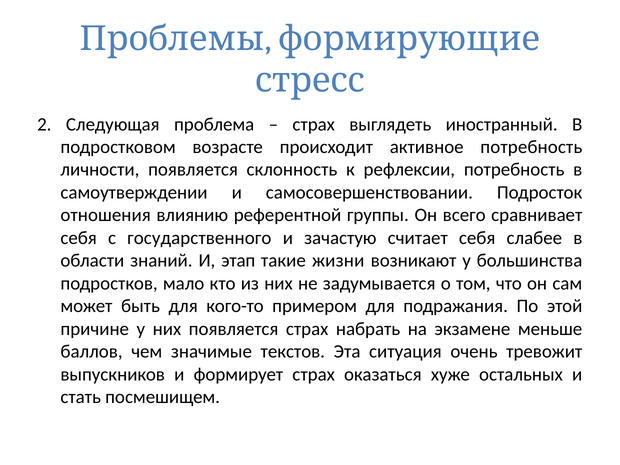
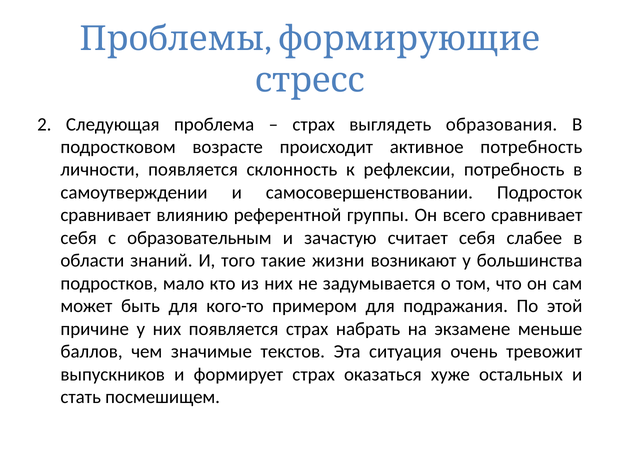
иностранный: иностранный -> образования (502, 124)
отношения: отношения -> сравнивает (106, 215)
государственного: государственного -> образовательным (199, 238)
этап: этап -> того (238, 261)
